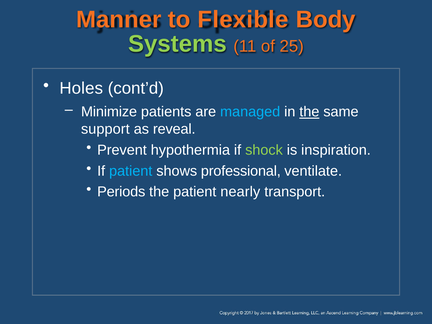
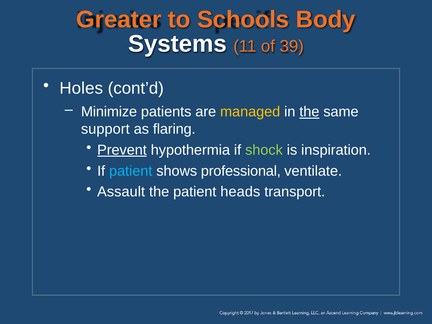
Manner: Manner -> Greater (119, 20)
Flexible: Flexible -> Schools (243, 20)
Systems colour: light green -> white (177, 44)
25: 25 -> 39 (292, 46)
managed colour: light blue -> yellow (250, 112)
reveal: reveal -> flaring (174, 129)
Prevent underline: none -> present (122, 150)
Periods: Periods -> Assault (121, 192)
nearly: nearly -> heads (240, 192)
